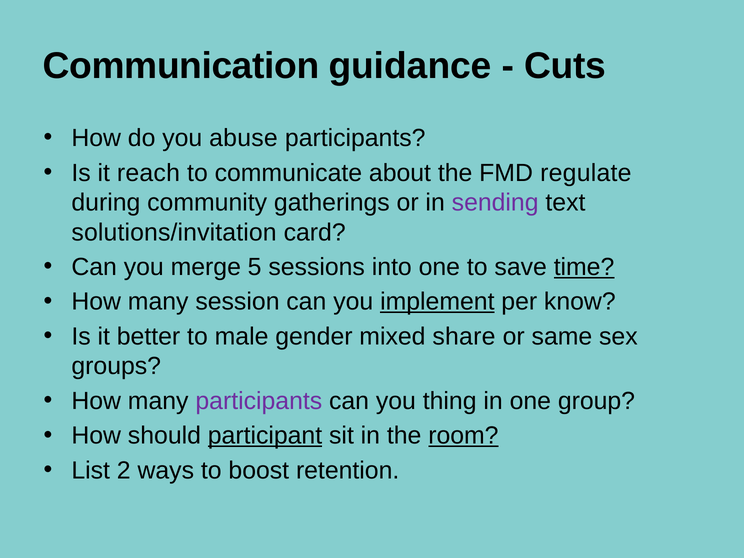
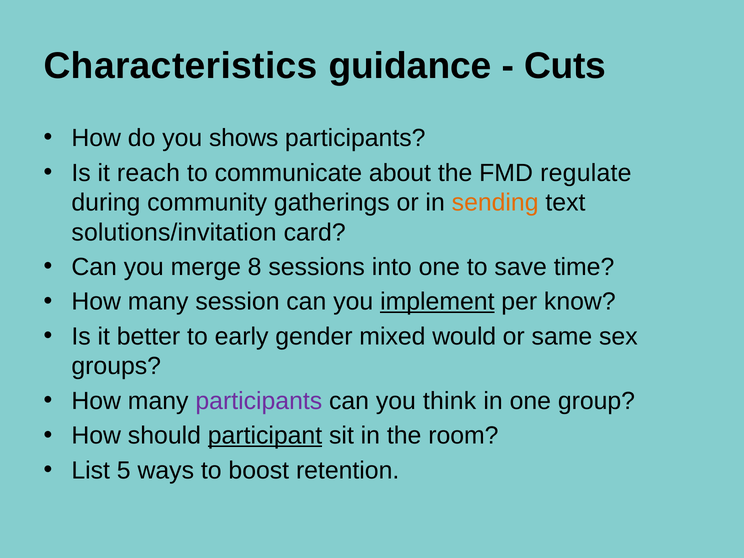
Communication: Communication -> Characteristics (181, 66)
abuse: abuse -> shows (244, 138)
sending colour: purple -> orange (495, 203)
5: 5 -> 8 (255, 267)
time underline: present -> none (584, 267)
male: male -> early (242, 337)
share: share -> would (464, 337)
thing: thing -> think (450, 401)
room underline: present -> none (463, 436)
2: 2 -> 5 (124, 470)
